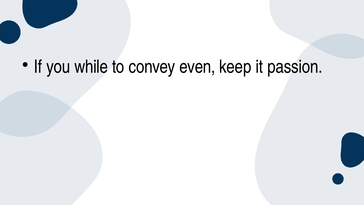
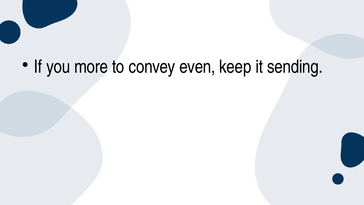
while: while -> more (91, 67)
passion: passion -> sending (295, 67)
